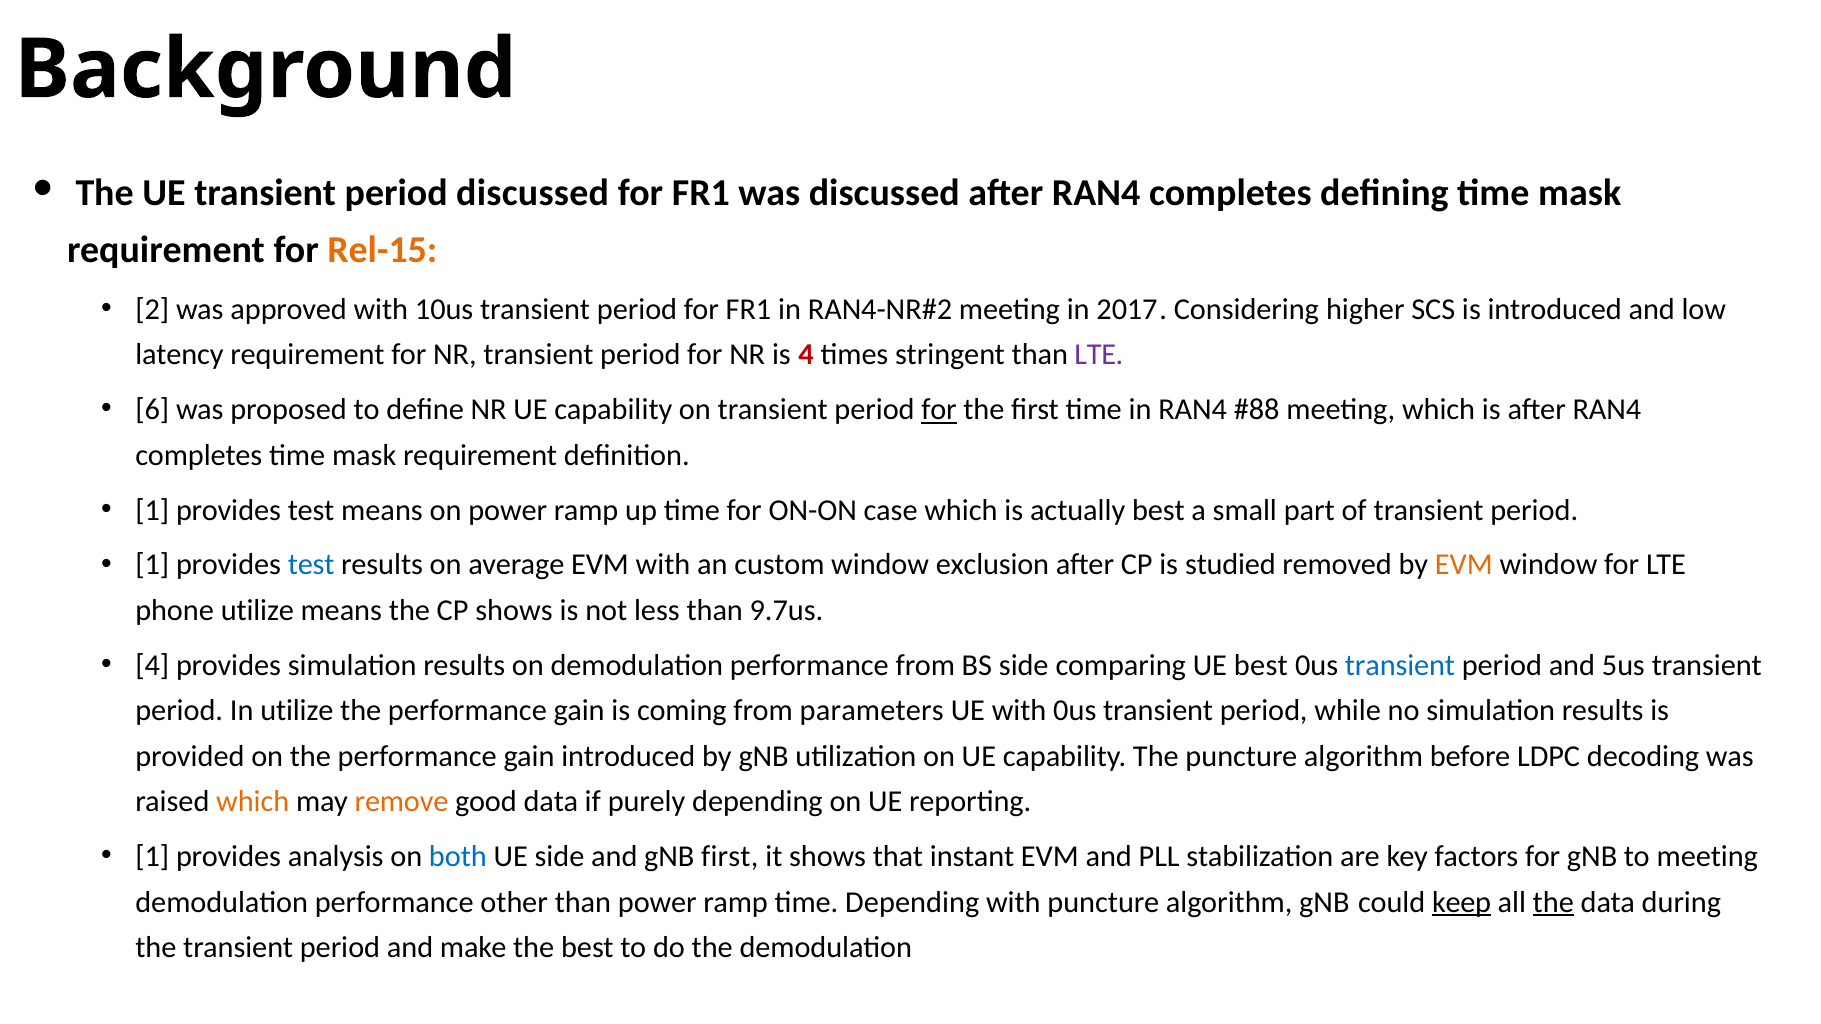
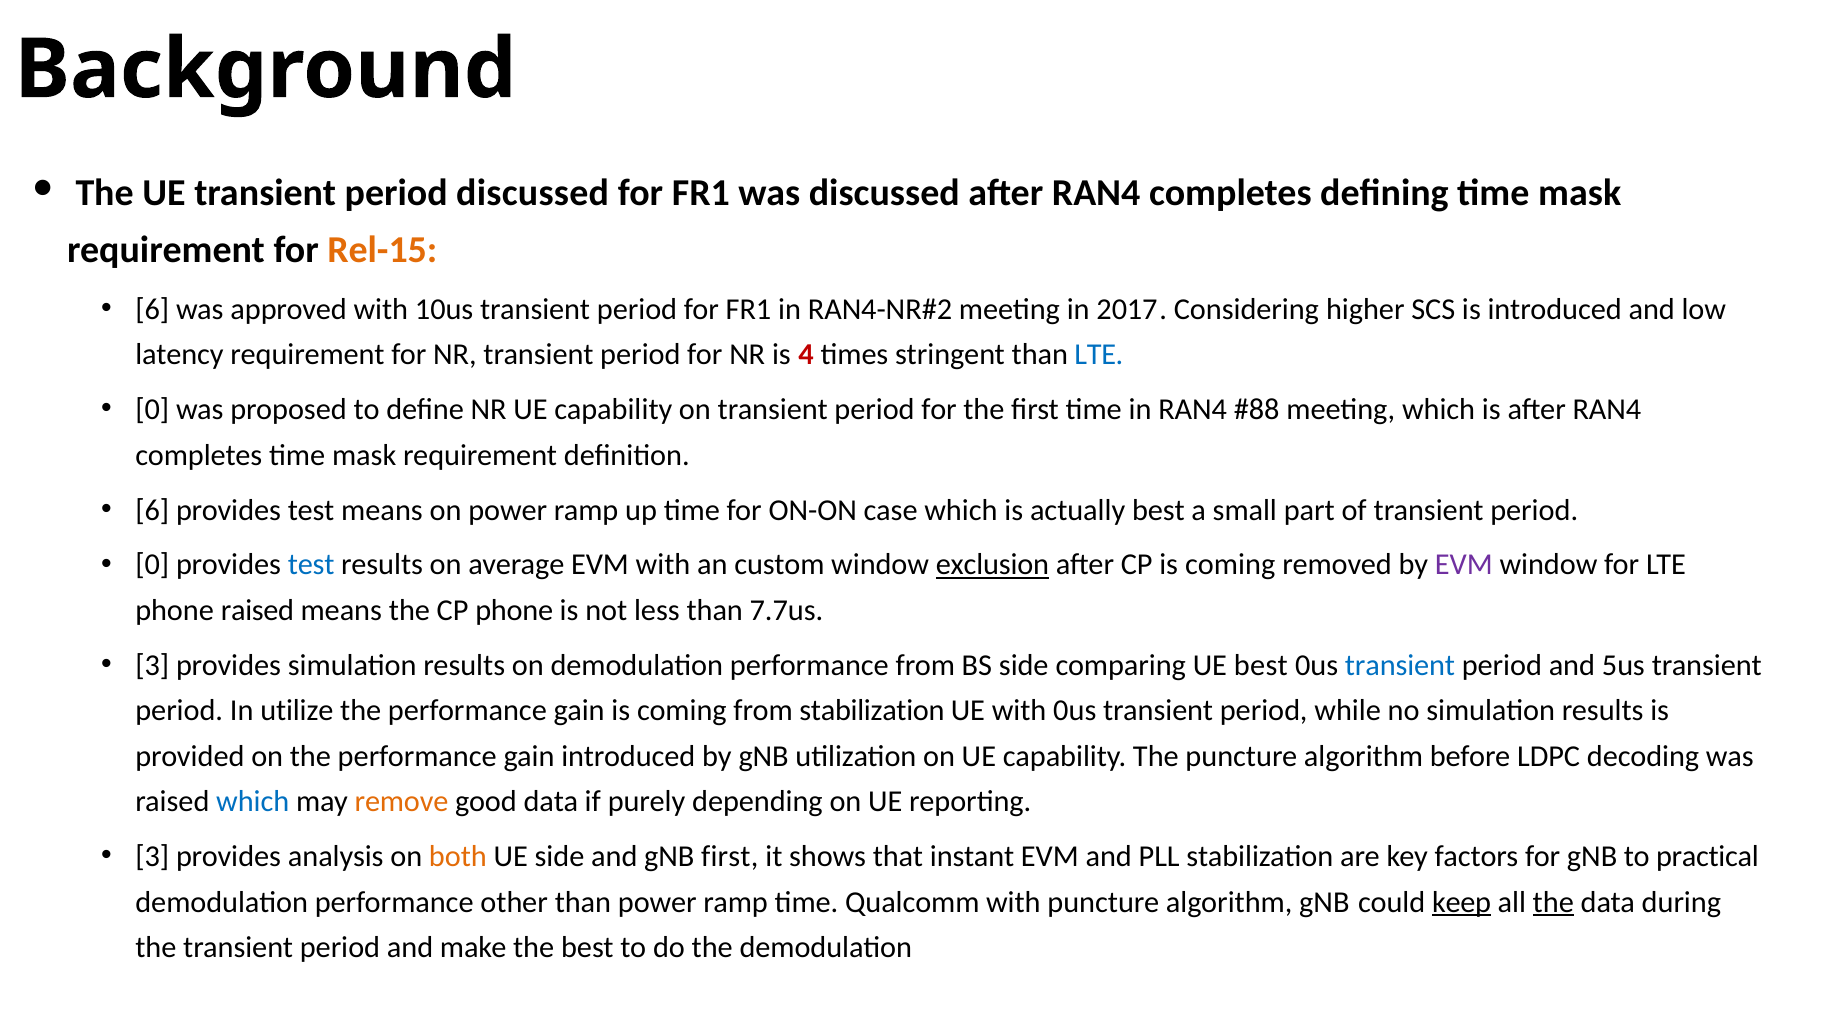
2: 2 -> 6 (152, 309)
LTE colour: purple -> blue (1099, 355)
6: 6 -> 0 (152, 410)
for underline: present -> none (939, 410)
1: 1 -> 6 (152, 510)
1: 1 -> 0 (152, 565)
exclusion underline: none -> present (992, 565)
CP is studied: studied -> coming (1230, 565)
EVM colour: orange -> purple (1464, 565)
phone utilize: utilize -> raised (257, 611)
CP shows: shows -> phone (514, 611)
9.7us: 9.7us -> 7.7us (787, 611)
4: 4 -> 3 (152, 666)
from parameters: parameters -> stabilization (872, 711)
which colour: orange -> blue (253, 802)
1: 1 -> 3 (152, 857)
both colour: blue -> orange (458, 857)
to meeting: meeting -> practical (1707, 857)
time Depending: Depending -> Qualcomm (912, 903)
